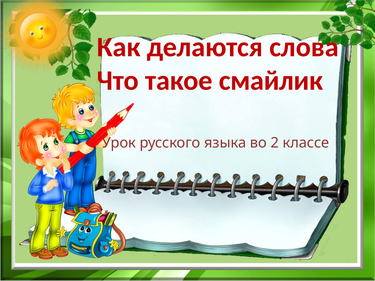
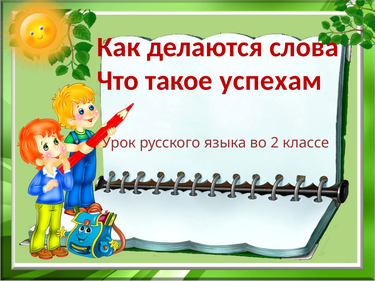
смайлик: смайлик -> успехам (271, 81)
